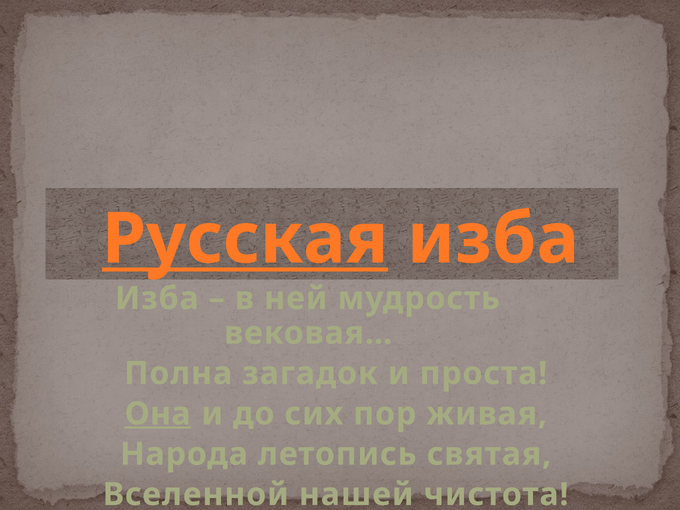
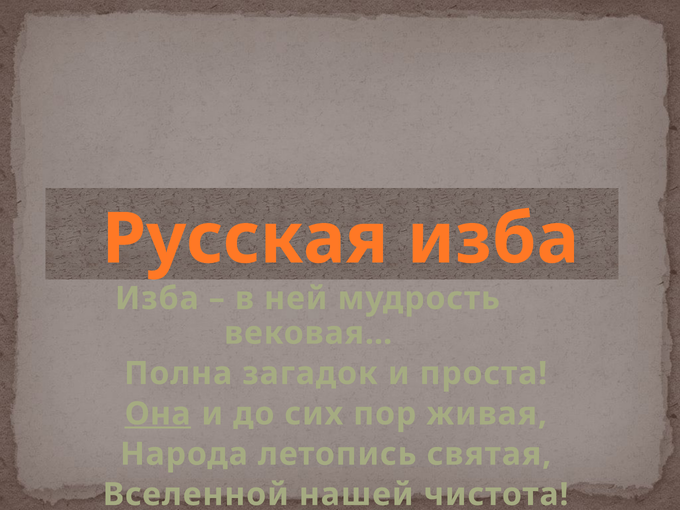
Русская underline: present -> none (245, 239)
